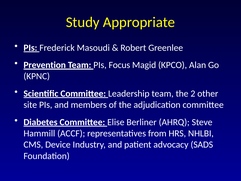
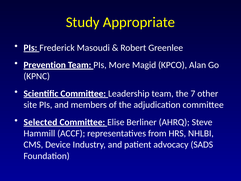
Focus: Focus -> More (119, 65)
2: 2 -> 7 (193, 93)
Diabetes: Diabetes -> Selected (40, 122)
